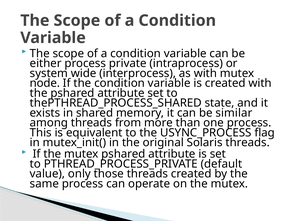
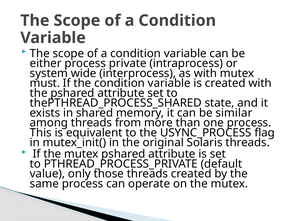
node: node -> must (45, 83)
